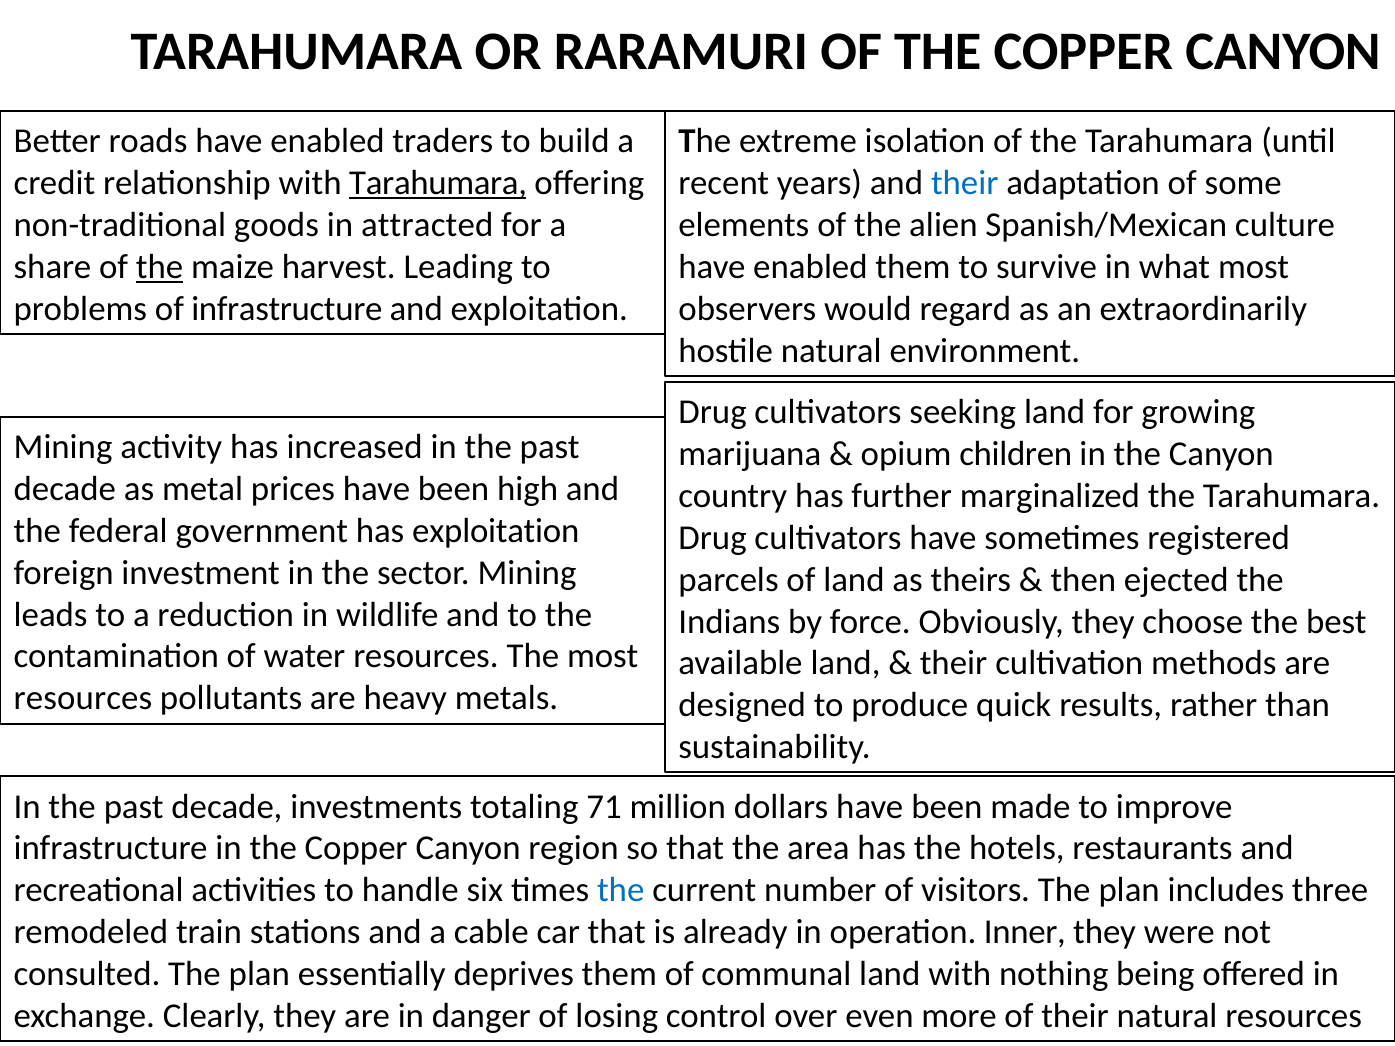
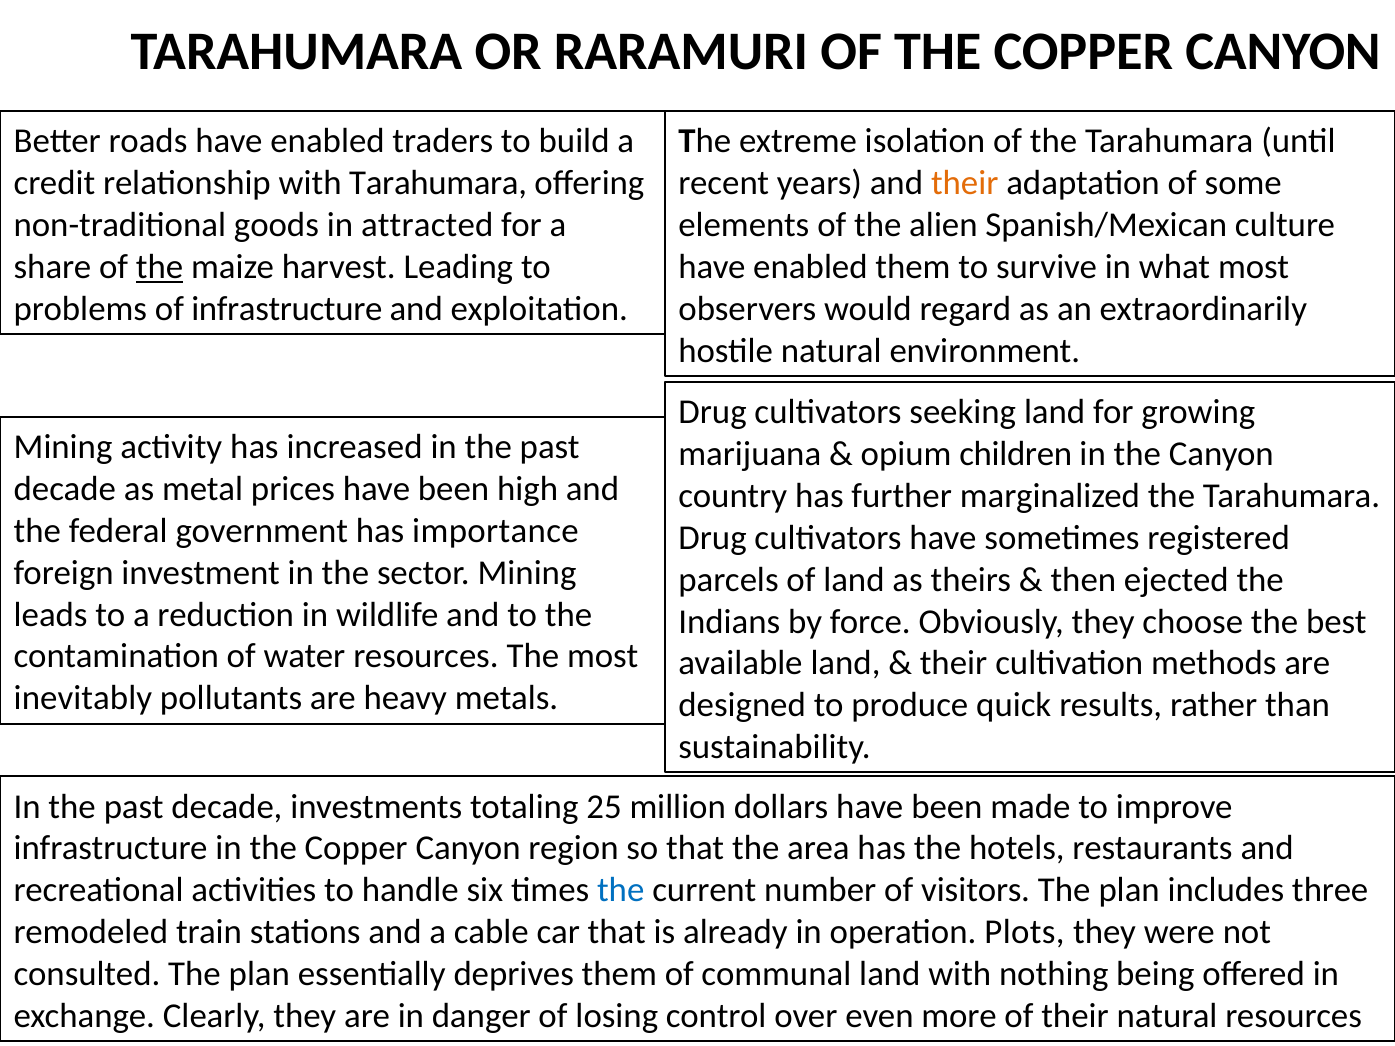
Tarahumara underline: present -> none (438, 183)
their colour: blue -> orange (965, 183)
has exploitation: exploitation -> importance (495, 531)
resources: resources -> inevitably (83, 698)
71: 71 -> 25 (604, 807)
Inner: Inner -> Plots (1024, 932)
